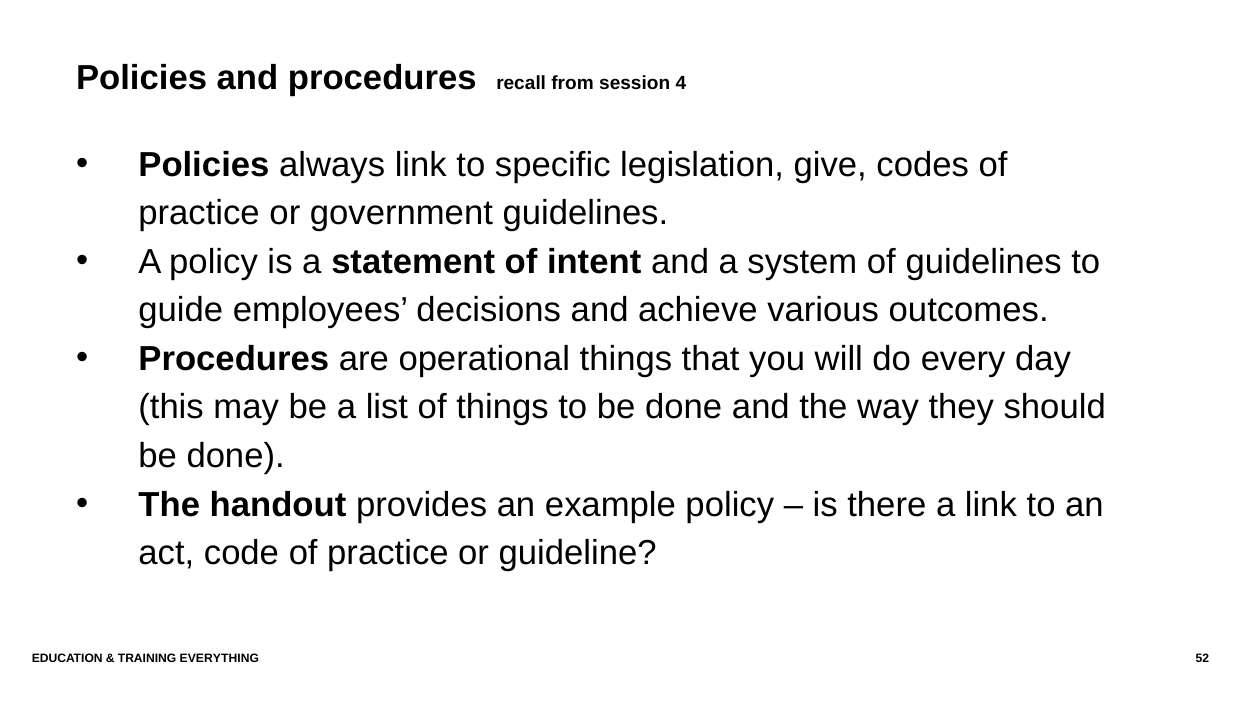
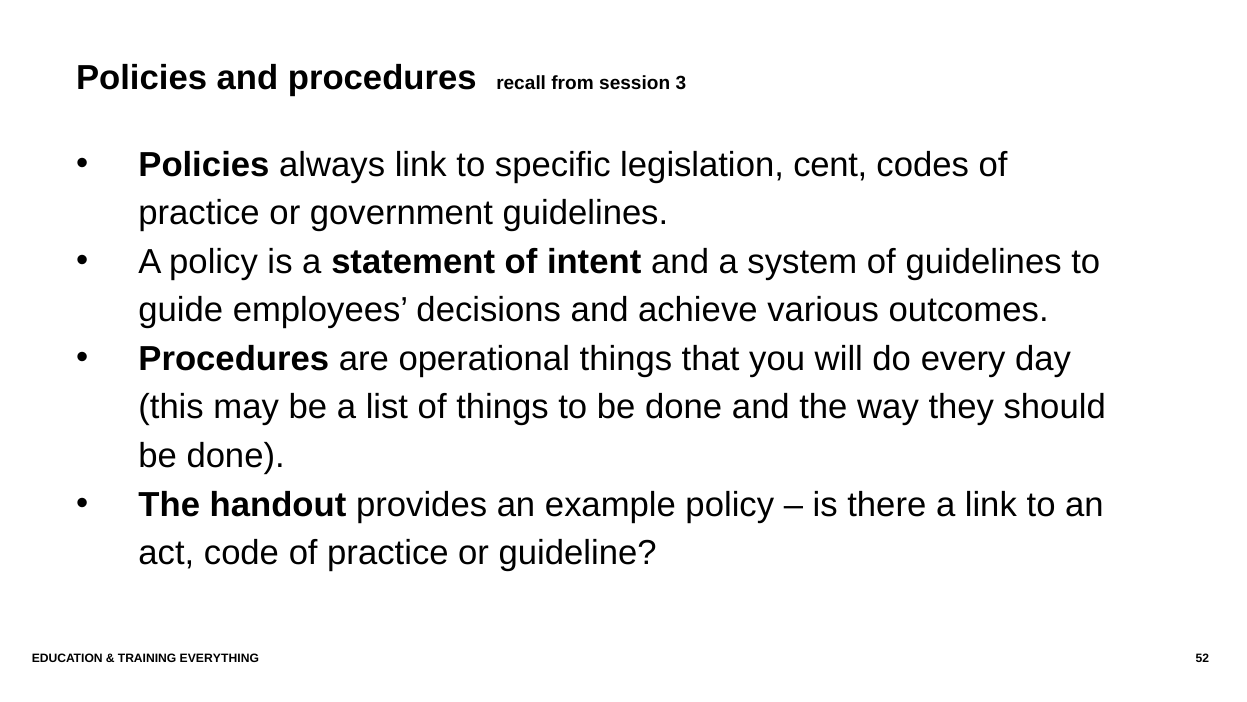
4: 4 -> 3 (681, 83)
give: give -> cent (830, 165)
